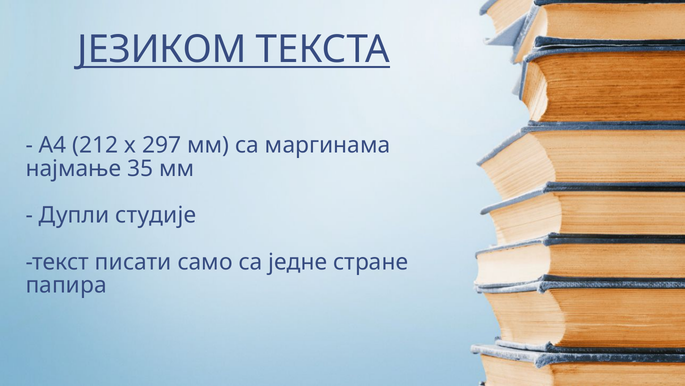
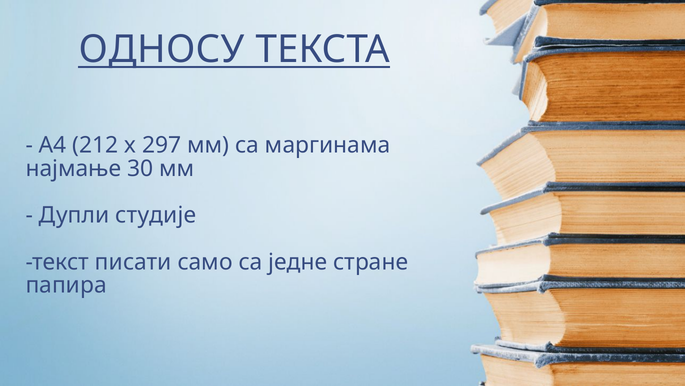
ЈЕЗИКОМ: ЈЕЗИКОМ -> ОДНОСУ (162, 50)
35: 35 -> 30 (140, 168)
